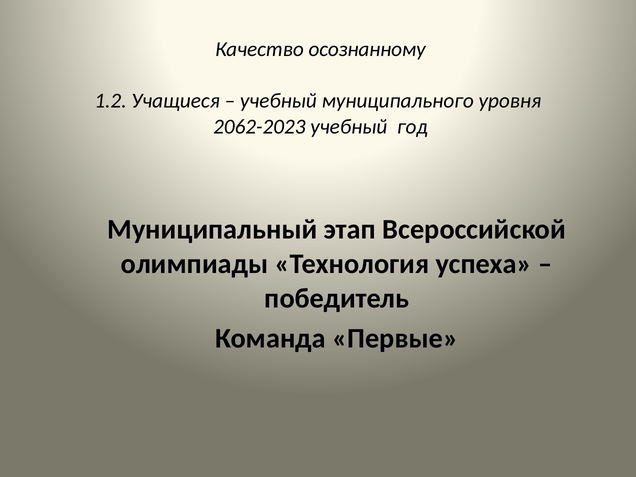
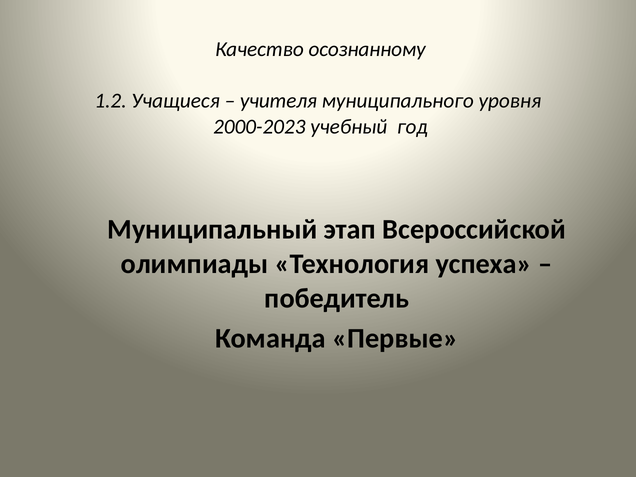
учебный: учебный -> учителя (278, 101)
2062-2023: 2062-2023 -> 2000-2023 (259, 127)
